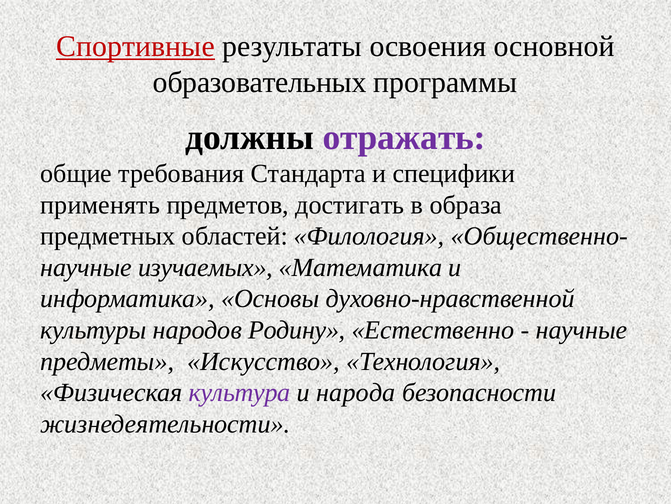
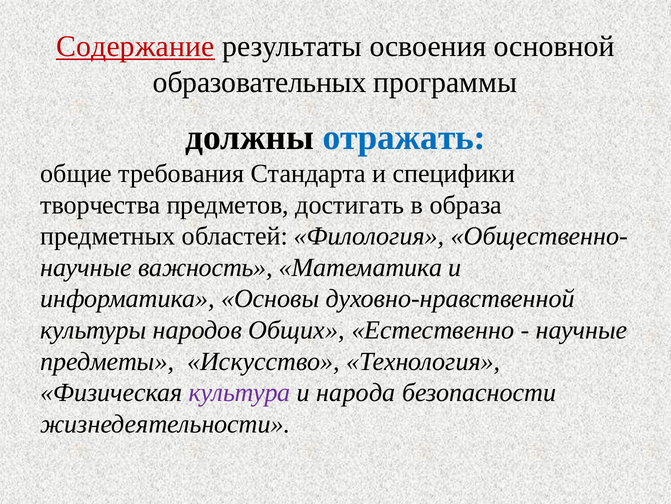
Спортивные: Спортивные -> Содержание (135, 46)
отражать colour: purple -> blue (404, 137)
применять: применять -> творчества (100, 205)
изучаемых: изучаемых -> важность (206, 267)
Родину: Родину -> Общих (297, 330)
